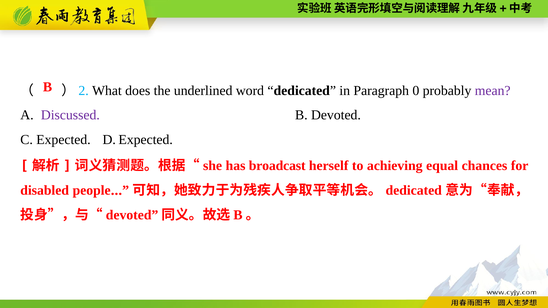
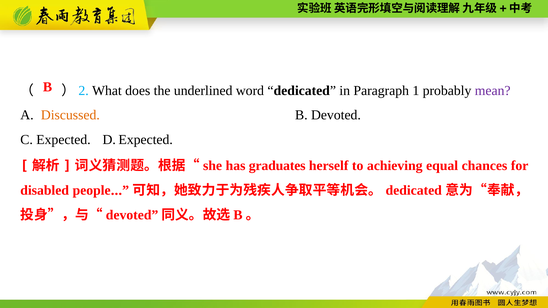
0: 0 -> 1 (416, 91)
Discussed colour: purple -> orange (70, 115)
broadcast: broadcast -> graduates (277, 166)
